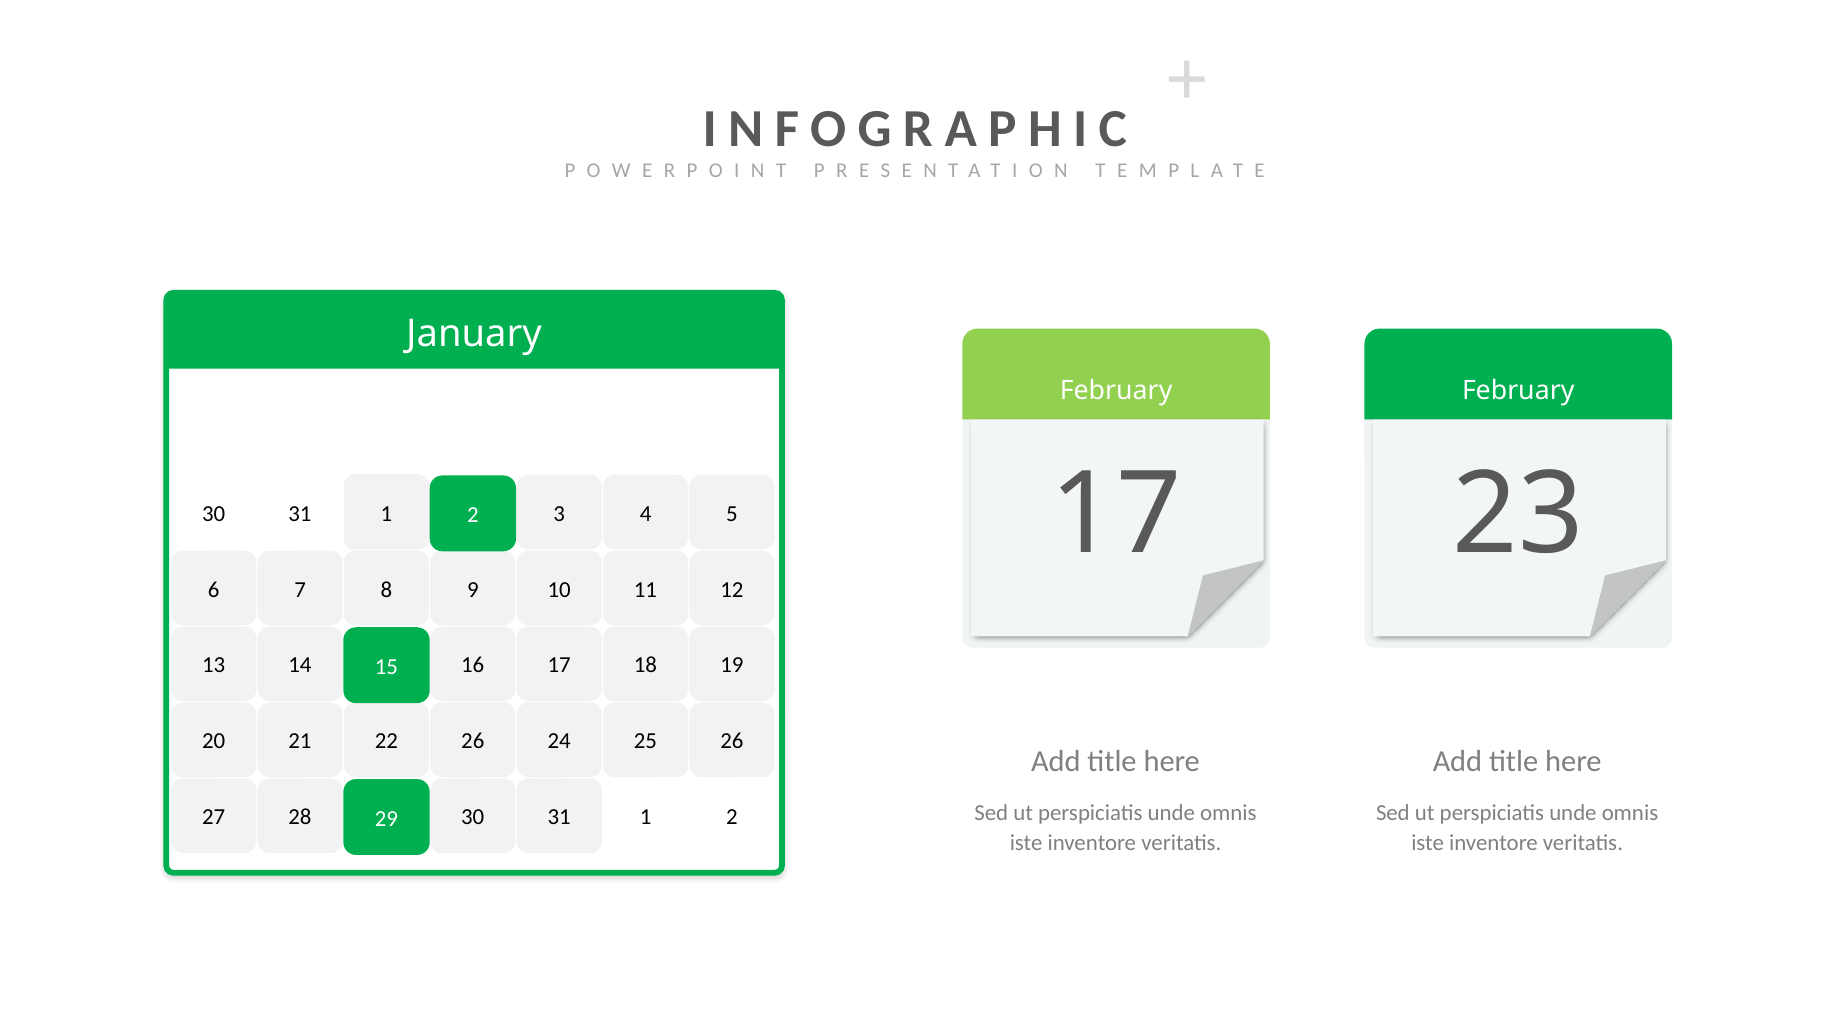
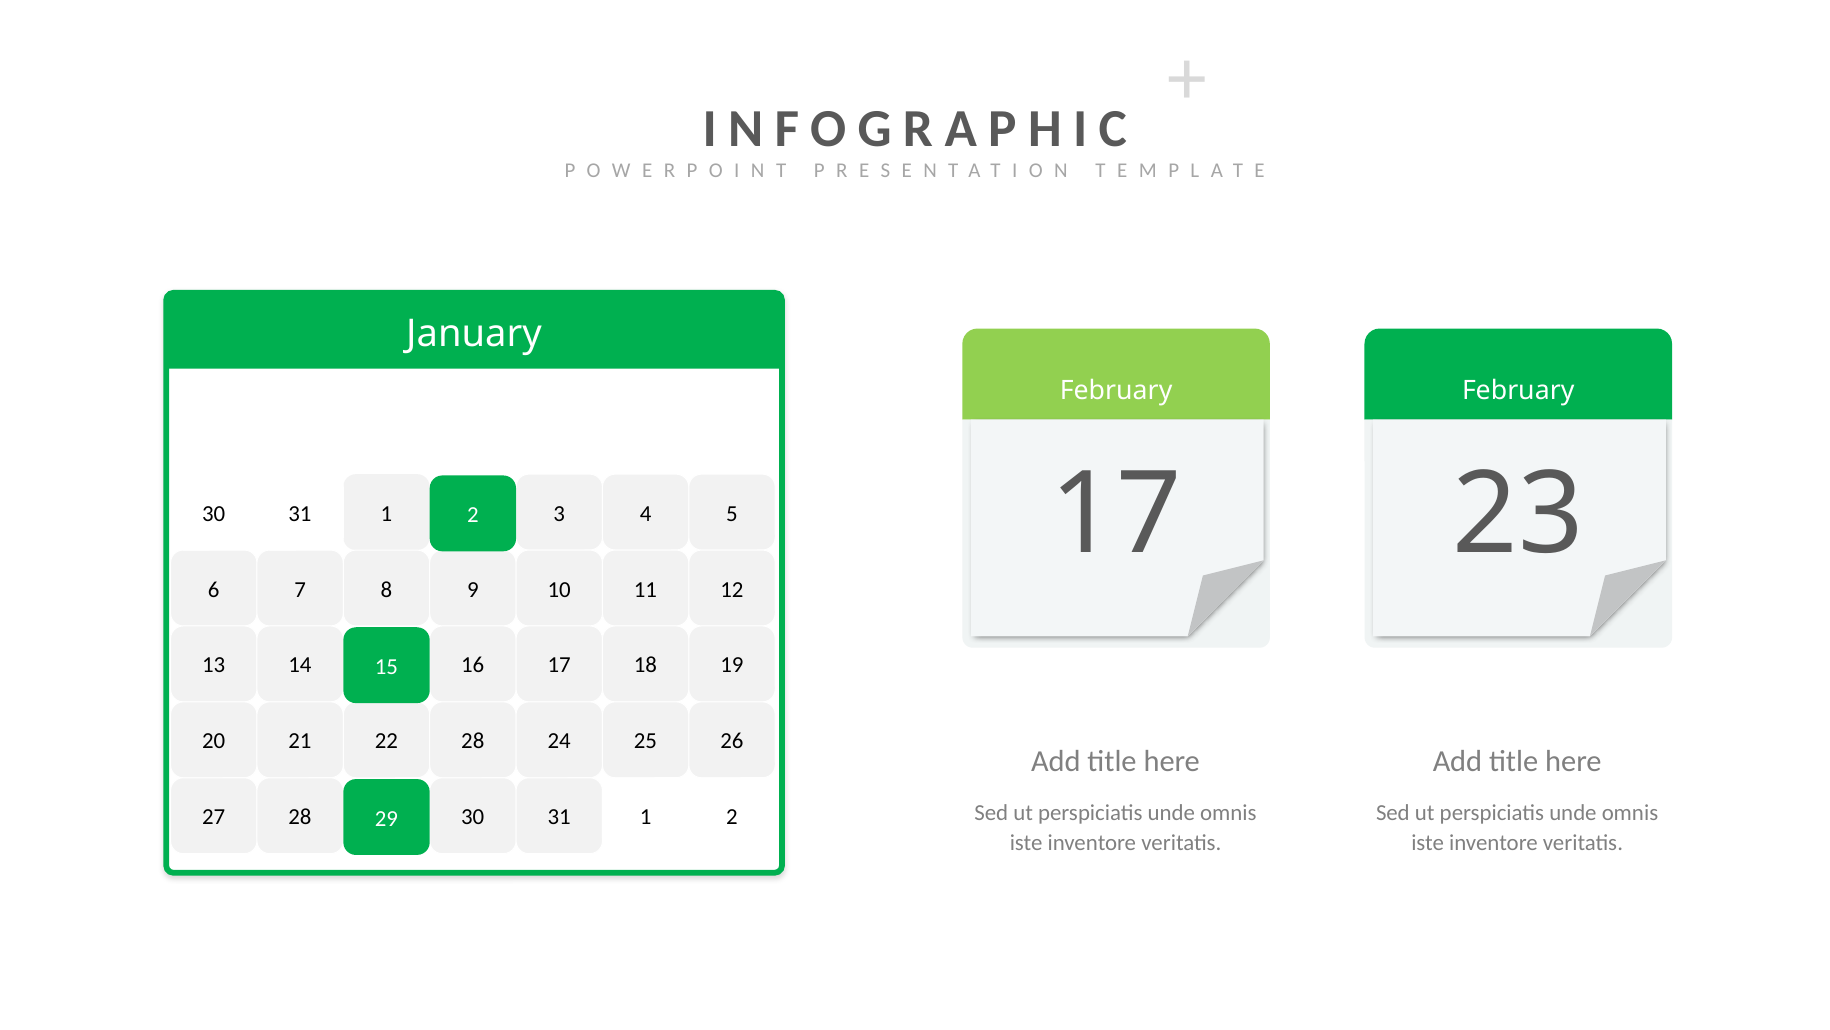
22 26: 26 -> 28 (473, 741)
